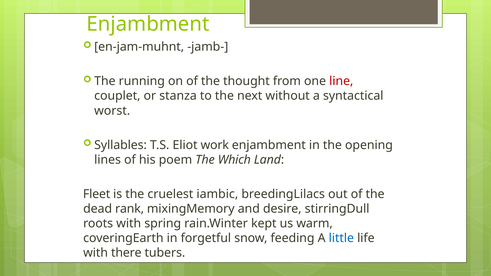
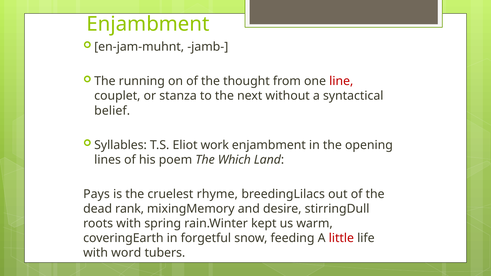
worst: worst -> belief (112, 111)
Fleet: Fleet -> Pays (97, 194)
iambic: iambic -> rhyme (217, 194)
little colour: blue -> red (341, 238)
there: there -> word (126, 253)
